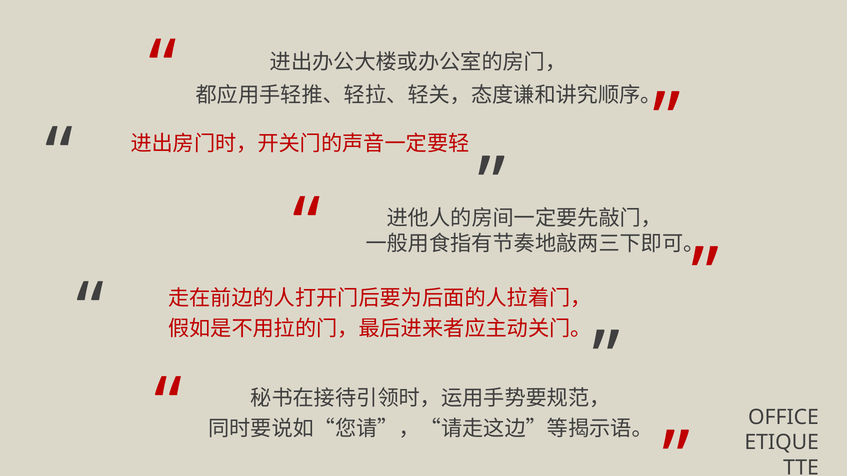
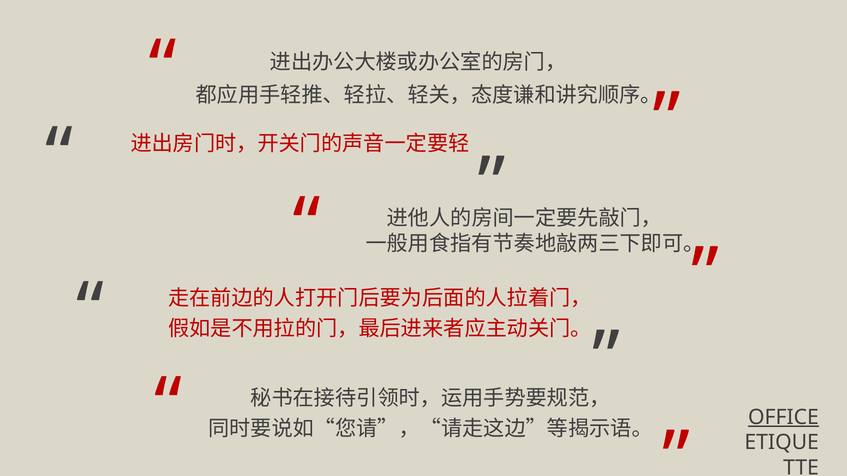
OFFICE underline: none -> present (783, 417)
